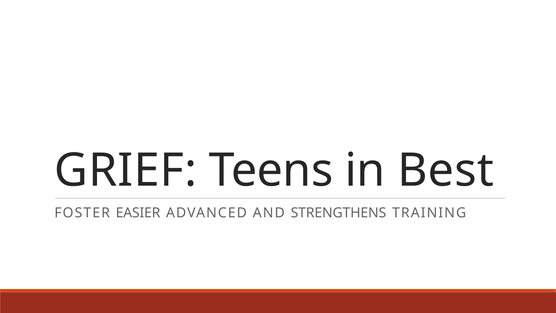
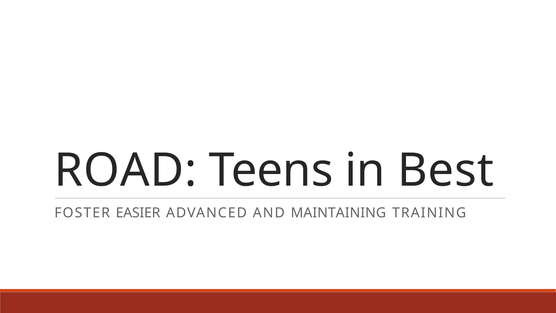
GRIEF: GRIEF -> ROAD (126, 170)
STRENGTHENS: STRENGTHENS -> MAINTAINING (338, 213)
